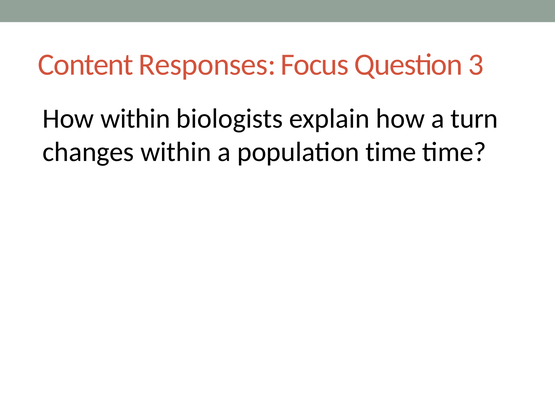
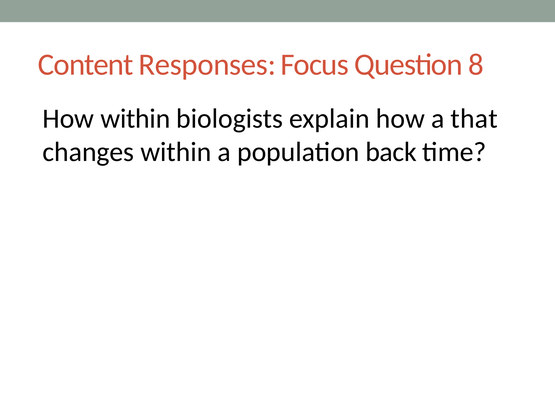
3: 3 -> 8 (476, 65)
turn: turn -> that (474, 118)
population time: time -> back (391, 152)
